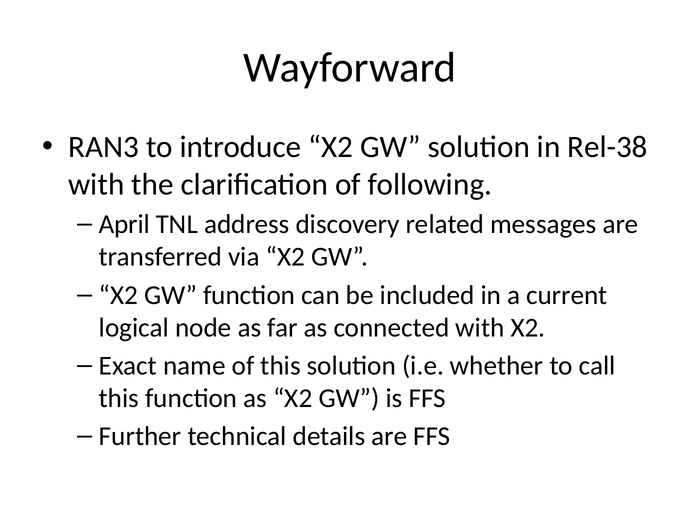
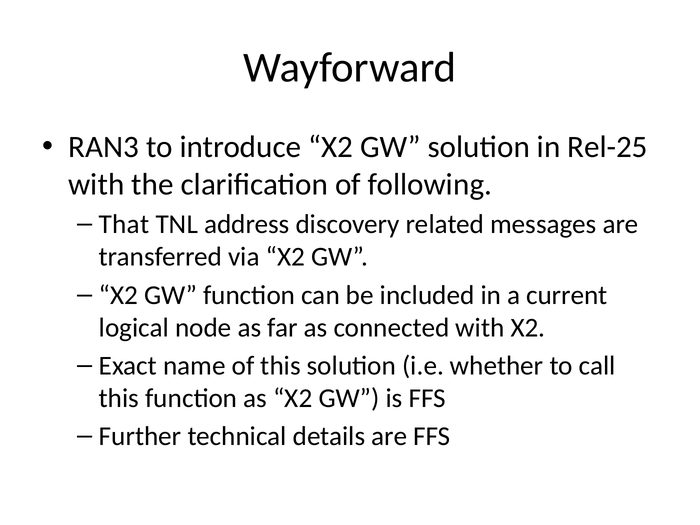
Rel-38: Rel-38 -> Rel-25 (607, 147)
April: April -> That (124, 224)
